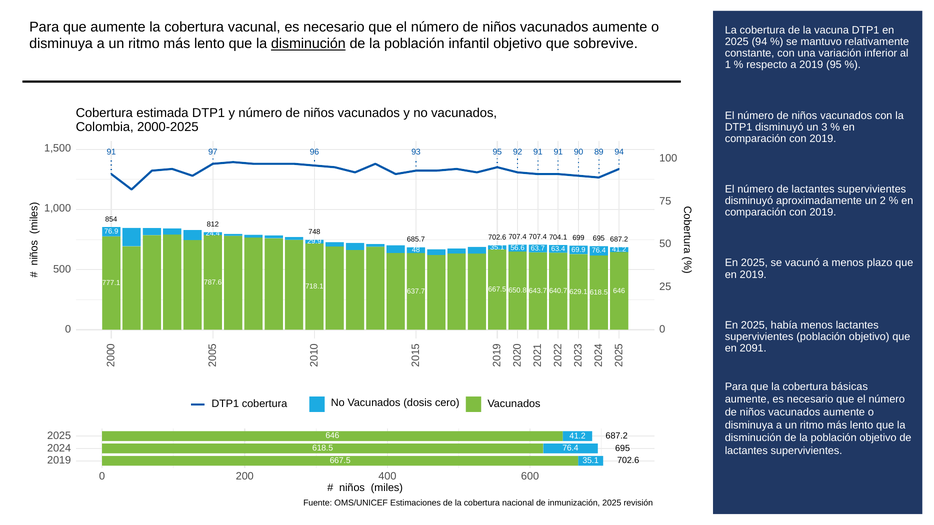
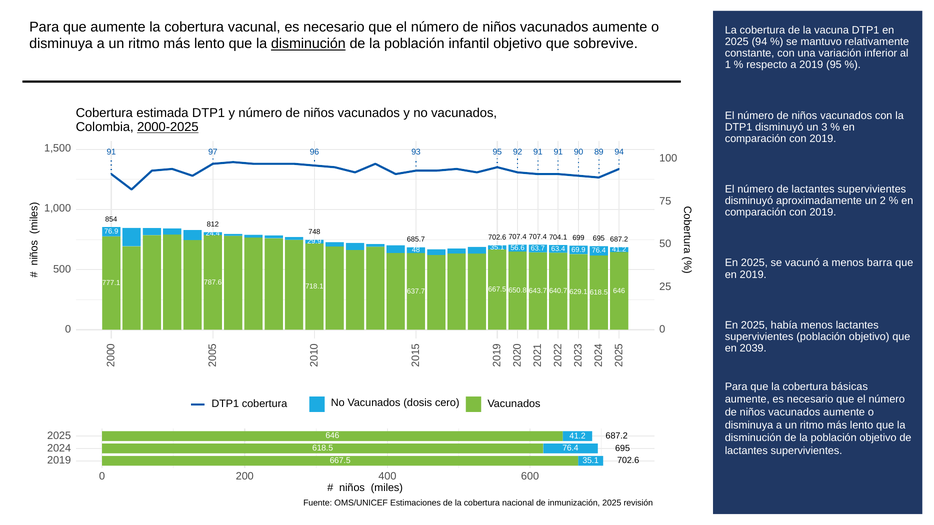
2000-2025 underline: none -> present (168, 127)
plazo: plazo -> barra (880, 263)
2091: 2091 -> 2039 (753, 349)
